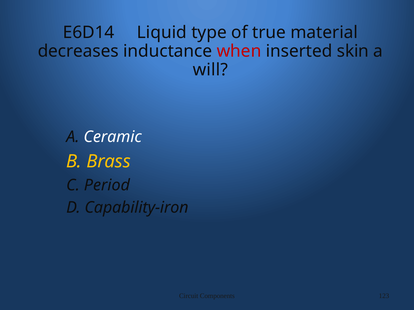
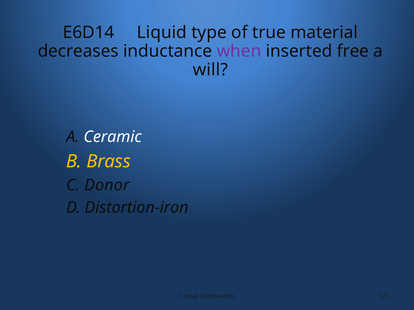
when colour: red -> purple (239, 51)
skin: skin -> free (353, 51)
Period: Period -> Donor (107, 185)
Capability-iron: Capability-iron -> Distortion-iron (137, 208)
